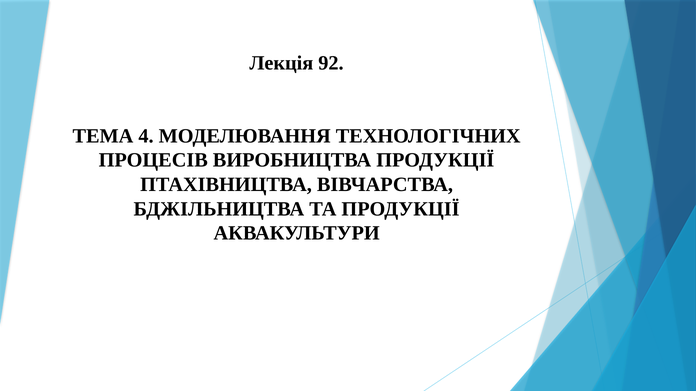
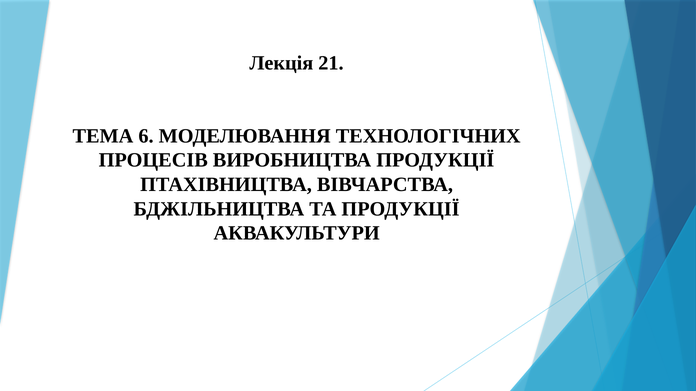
92: 92 -> 21 (331, 63)
4: 4 -> 6 (146, 136)
